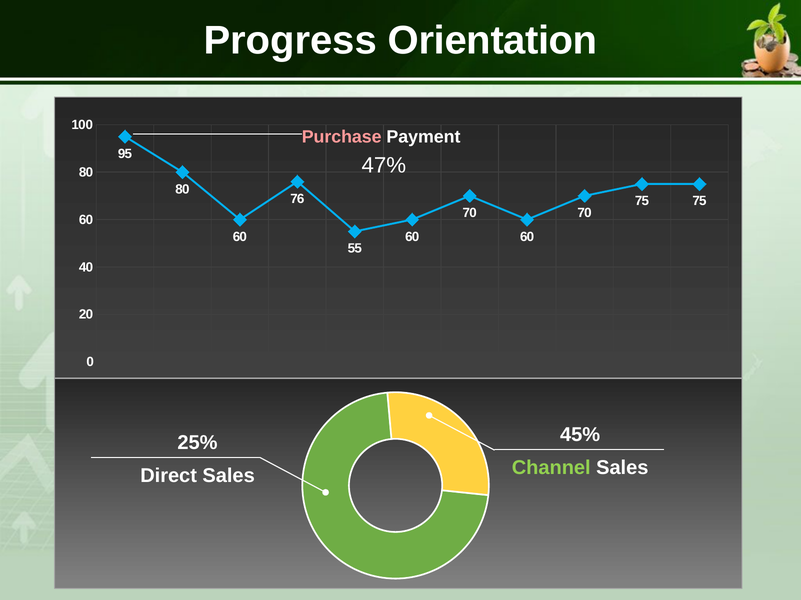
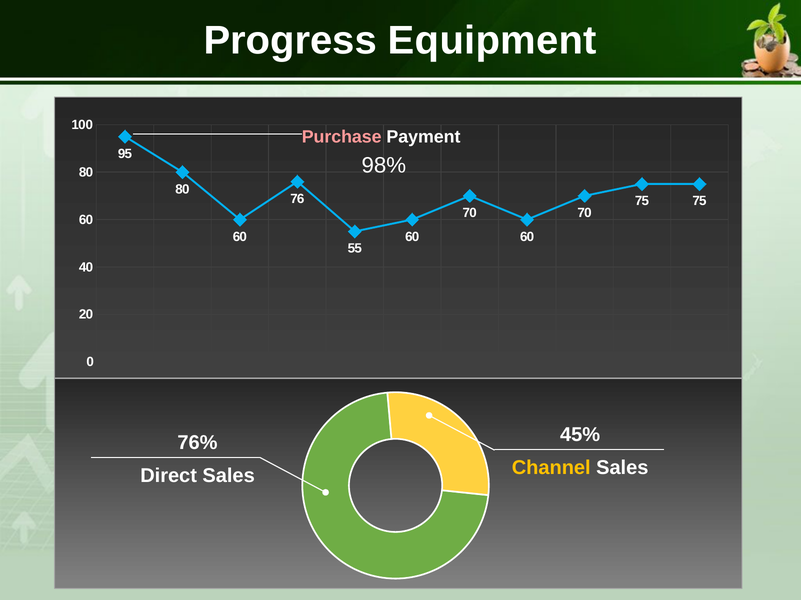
Orientation: Orientation -> Equipment (492, 41)
47%: 47% -> 98% (384, 166)
25%: 25% -> 76% (197, 443)
Channel colour: light green -> yellow (551, 468)
